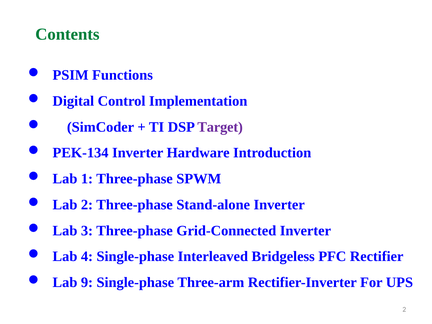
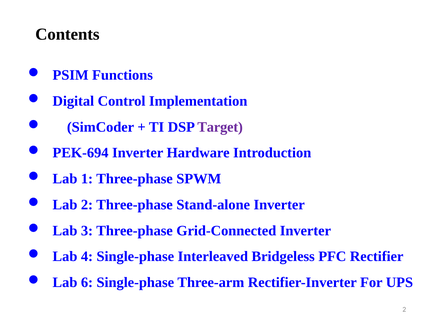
Contents colour: green -> black (67, 34)
PEK-134: PEK-134 -> PEK-694 (81, 153)
9: 9 -> 6 (87, 282)
